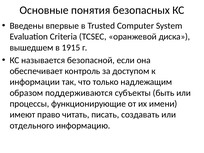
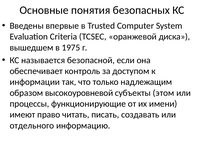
1915: 1915 -> 1975 (71, 48)
поддерживаются: поддерживаются -> высокоуровневой (79, 93)
быть: быть -> этом (164, 93)
